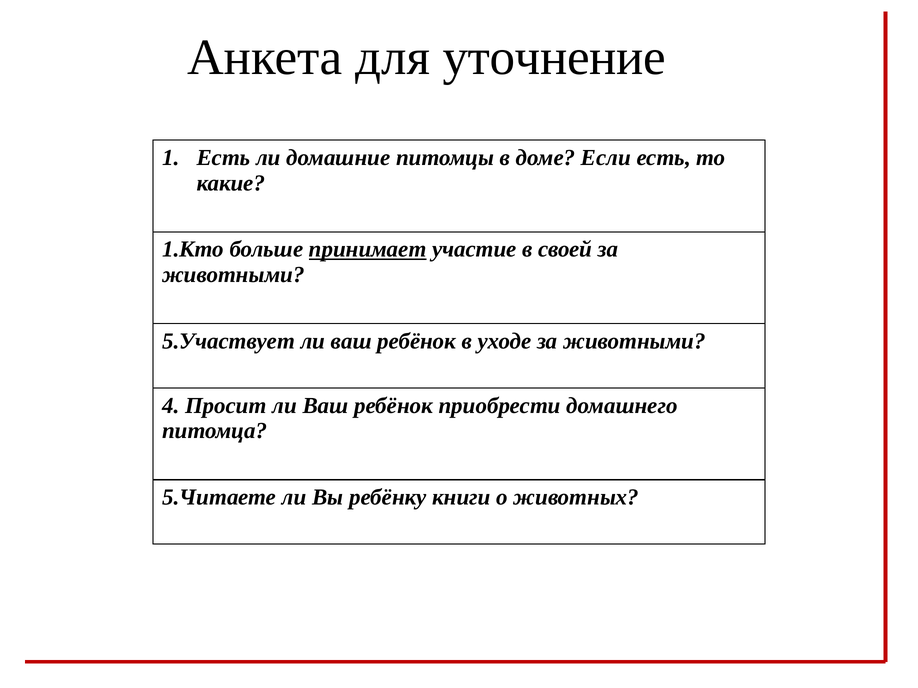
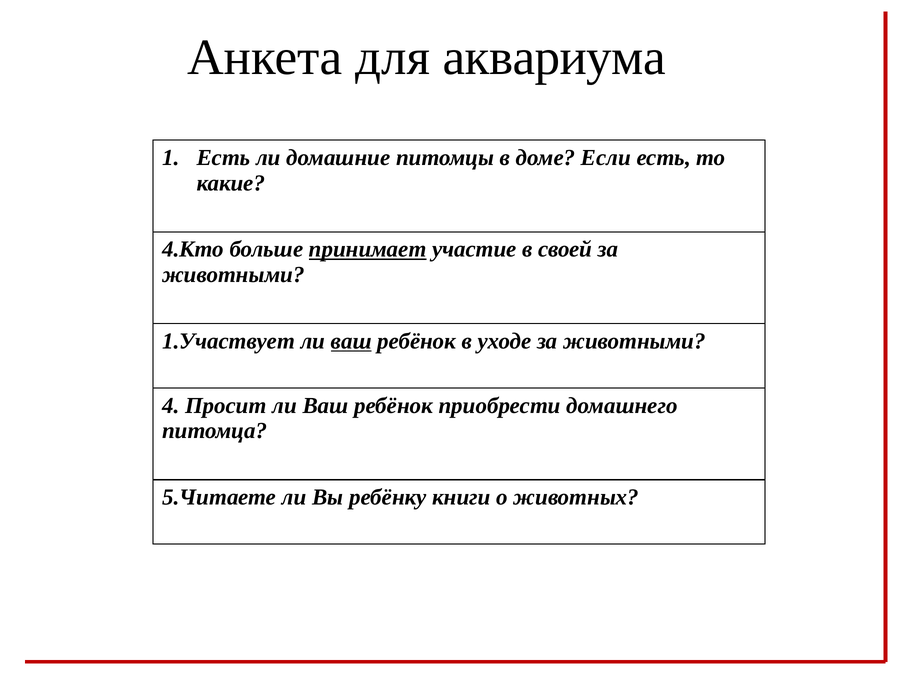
уточнение: уточнение -> аквариума (554, 58)
1.Кто: 1.Кто -> 4.Кто (193, 250)
5.Участвует: 5.Участвует -> 1.Участвует (229, 341)
ваш underline: none -> present (351, 341)
